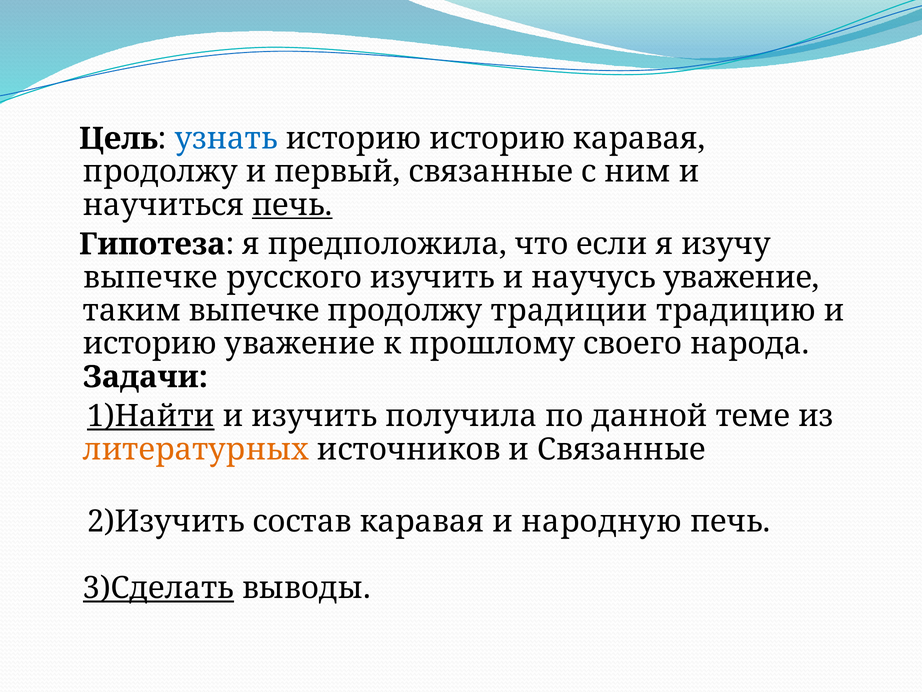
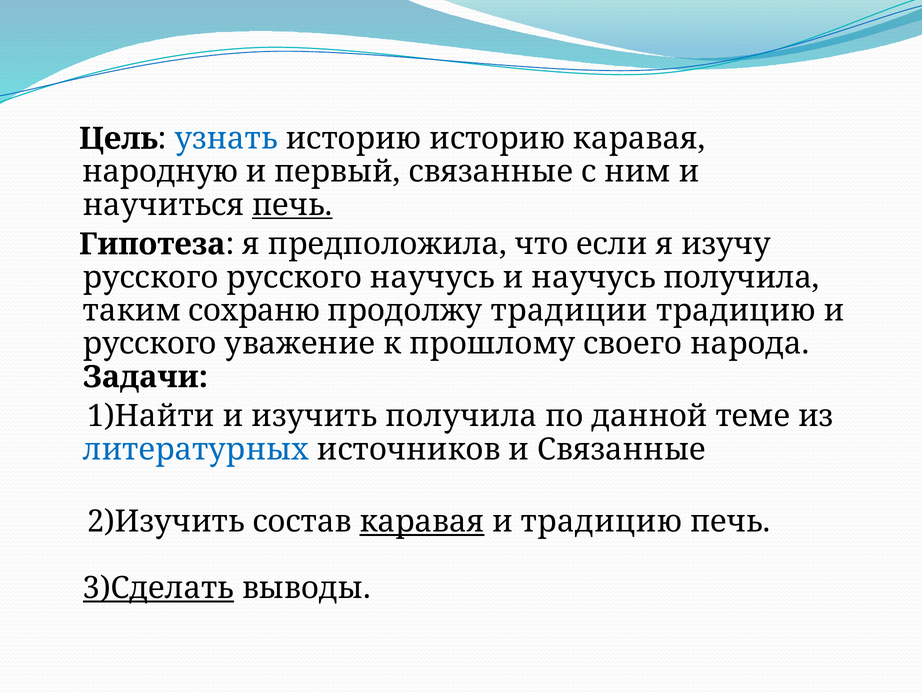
продолжу: продолжу -> народную (160, 172)
выпечке: выпечке -> русского (151, 277)
русского изучить: изучить -> научусь (432, 277)
научусь уважение: уважение -> получила (741, 277)
таким выпечке: выпечке -> сохраню (254, 310)
историю: историю -> русского (150, 344)
1)Найти underline: present -> none (151, 416)
литературных colour: orange -> blue (196, 449)
каравая underline: none -> present (422, 521)
и народную: народную -> традицию (601, 521)
